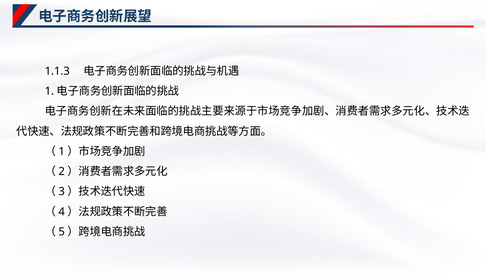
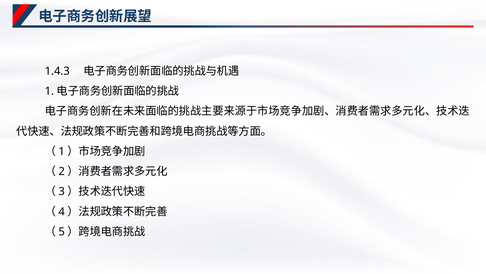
1.1.3: 1.1.3 -> 1.4.3 (57, 71)
